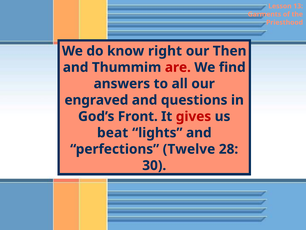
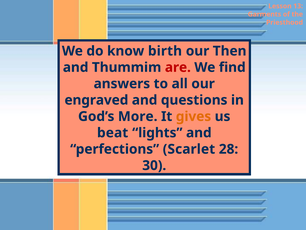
right: right -> birth (165, 51)
Front: Front -> More (138, 116)
gives colour: red -> orange (193, 116)
Twelve: Twelve -> Scarlet (189, 149)
